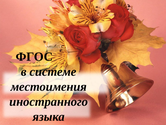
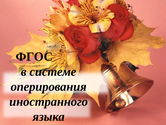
местоимения: местоимения -> оперирования (49, 86)
